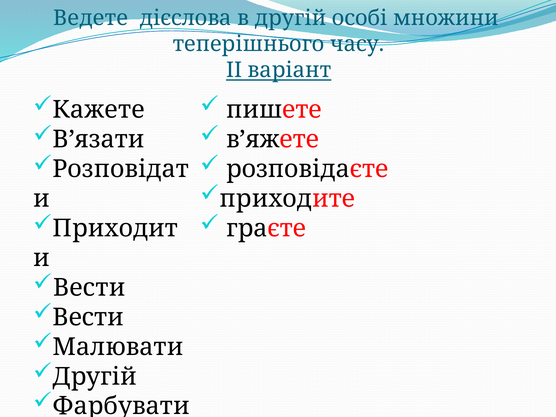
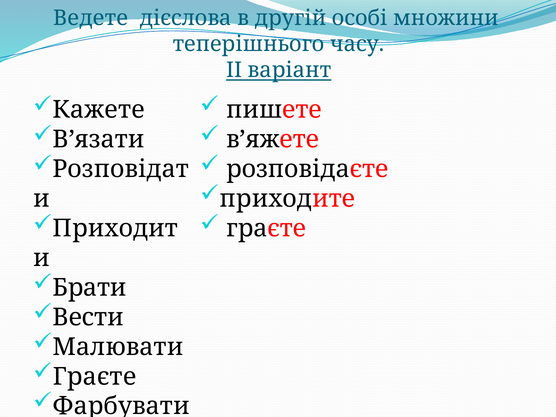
Вести: Вести -> Брати (90, 288)
Другій: Другій -> Граєте (94, 377)
